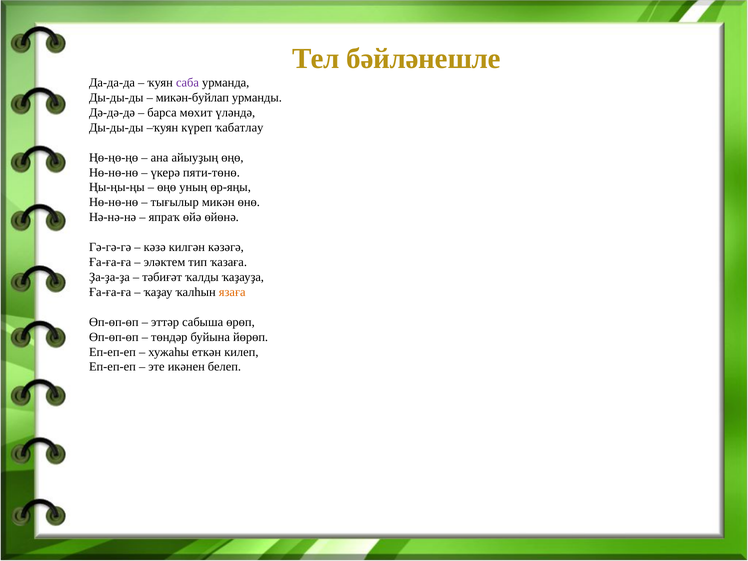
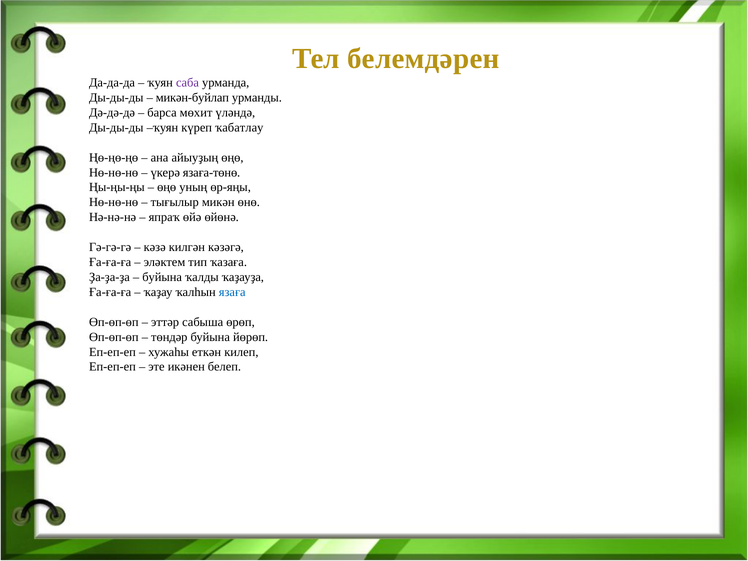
бәйләнешле: бәйләнешле -> белемдәрен (423, 59)
пяти-төнө: пяти-төнө -> язаға-төнө (212, 172)
тәбиғәт: тәбиғәт -> буйына (162, 277)
язаға colour: orange -> blue (232, 292)
